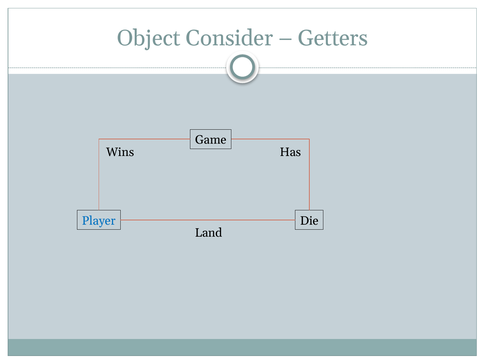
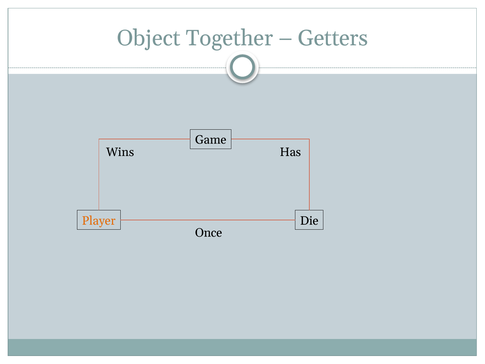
Consider: Consider -> Together (230, 38)
Player colour: blue -> orange (99, 221)
Land: Land -> Once (209, 233)
